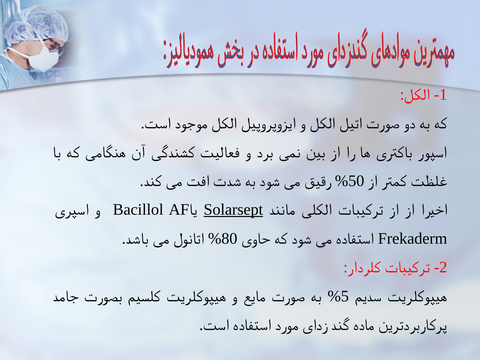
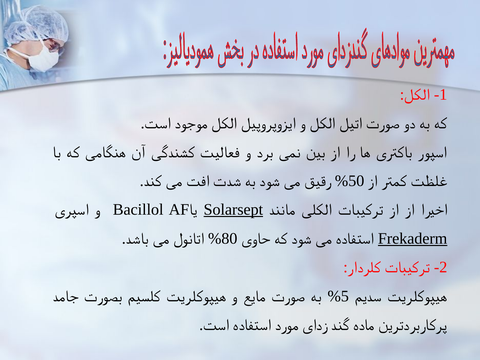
Frekaderm underline: none -> present (413, 239)
